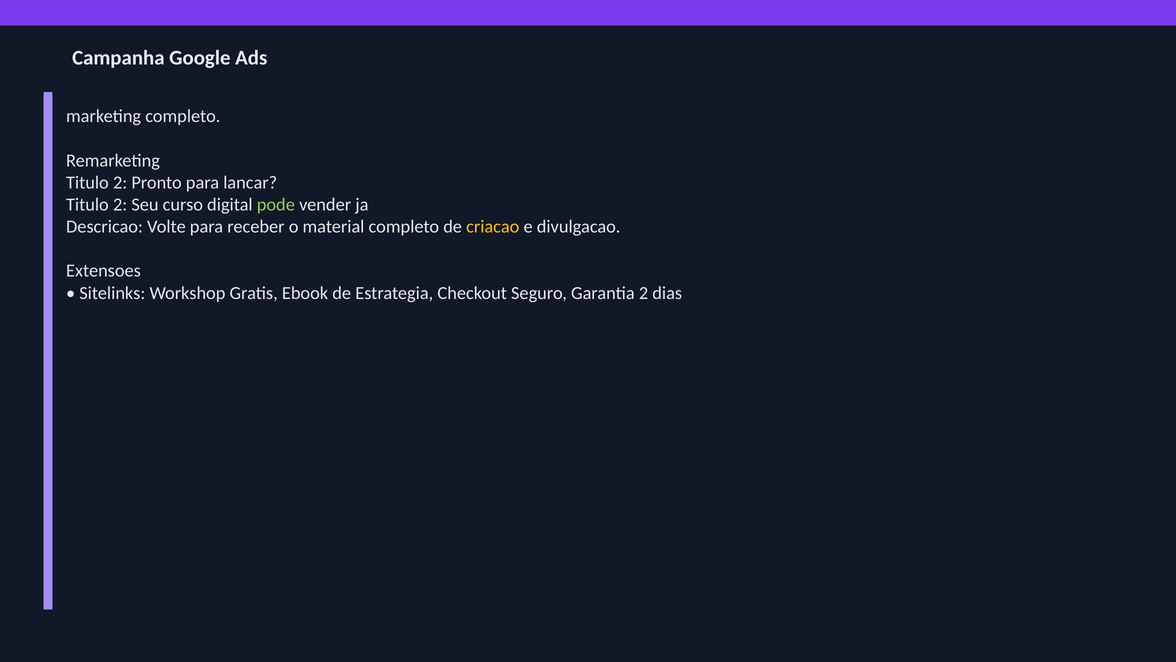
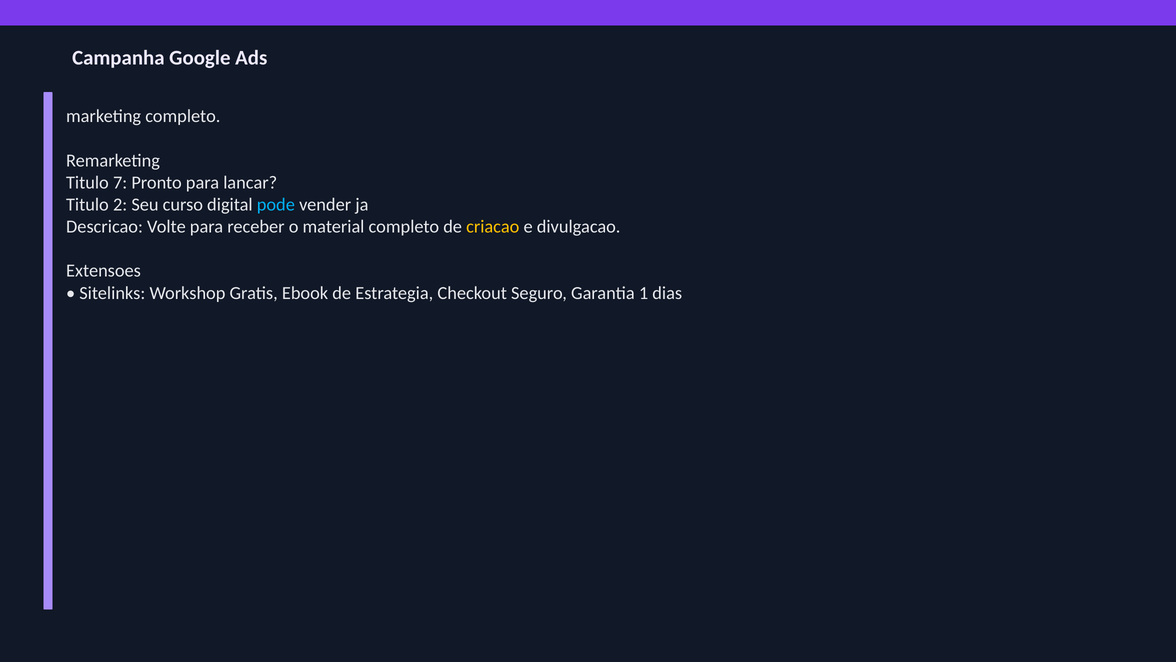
2: 2 -> 7 (120, 182)
pode colour: light green -> light blue (276, 205)
Garantia 2: 2 -> 1 (644, 293)
